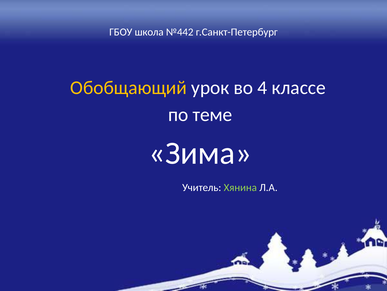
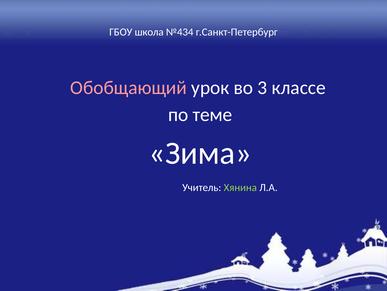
№442: №442 -> №434 (180, 32)
Обобщающий colour: yellow -> pink (129, 87)
4: 4 -> 3 (262, 87)
